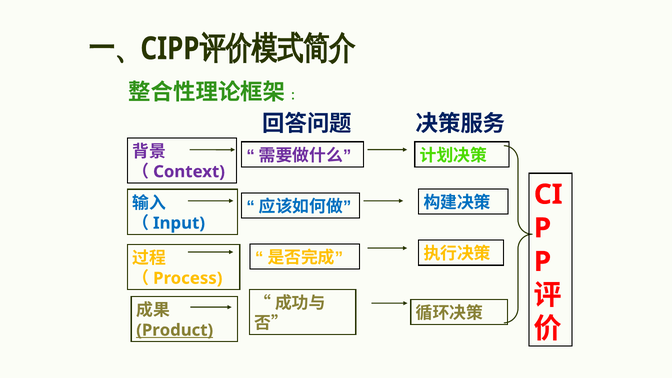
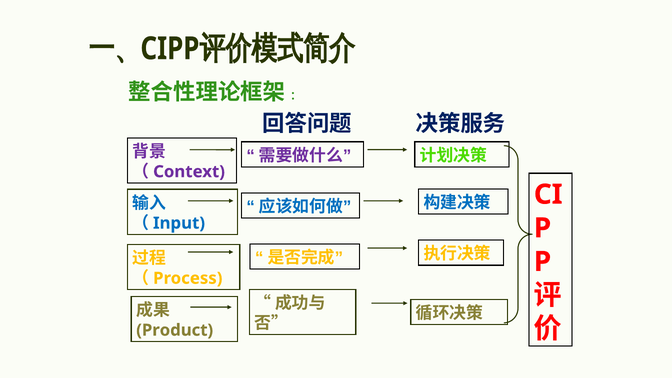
Product underline: present -> none (175, 330)
